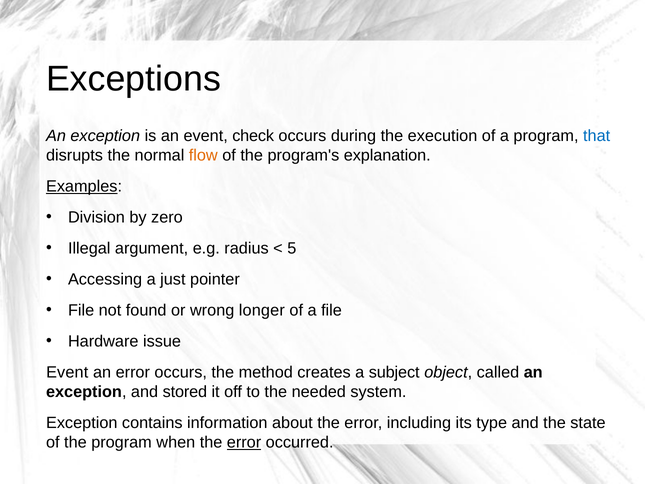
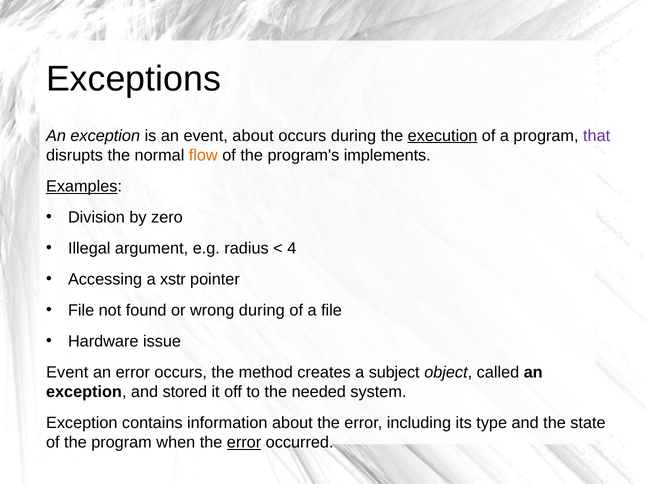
event check: check -> about (253, 136)
execution underline: none -> present (443, 136)
that colour: blue -> purple (597, 136)
explanation: explanation -> implements (387, 155)
5: 5 -> 4 (292, 248)
just: just -> xstr (173, 279)
wrong longer: longer -> during (262, 310)
